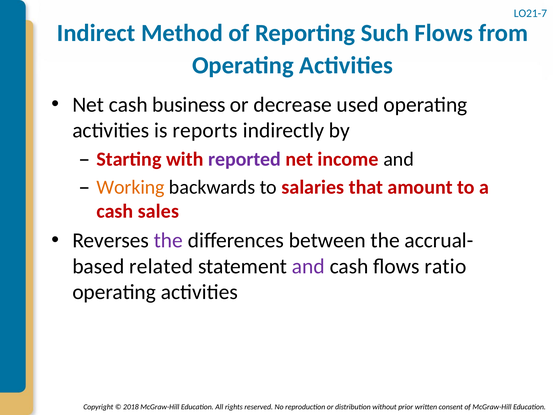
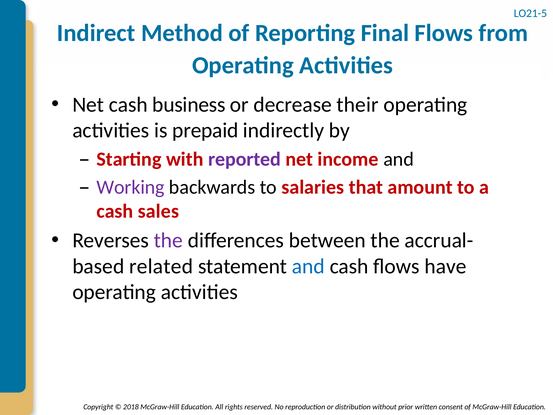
LO21-7: LO21-7 -> LO21-5 (530, 13)
Such: Such -> Final (385, 33)
used: used -> their (358, 105)
reports: reports -> prepaid (205, 130)
Working colour: orange -> purple (131, 187)
and colour: purple -> blue (308, 266)
ratio: ratio -> have (445, 266)
